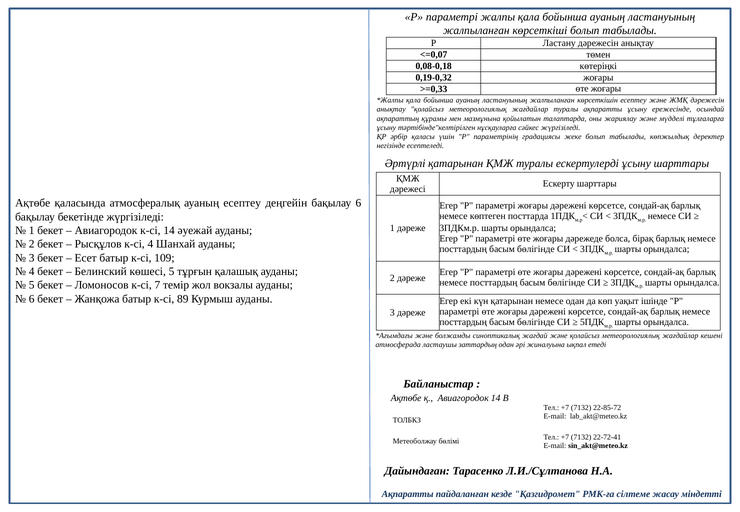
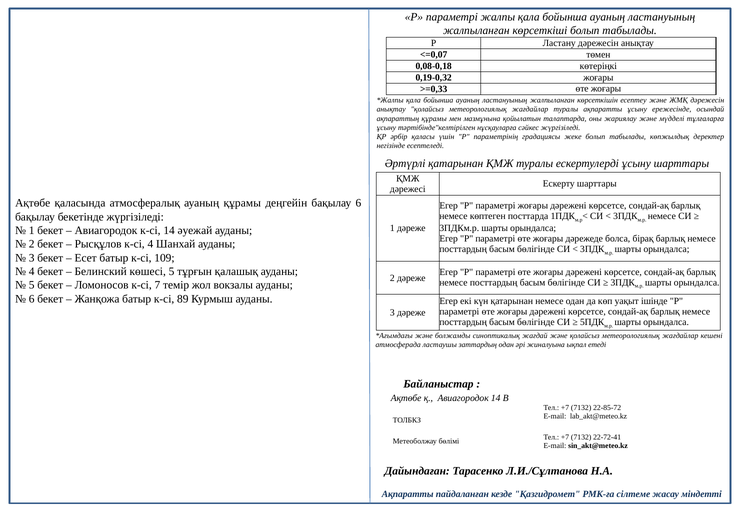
ауаның есептеу: есептеу -> құрамы (242, 203)
